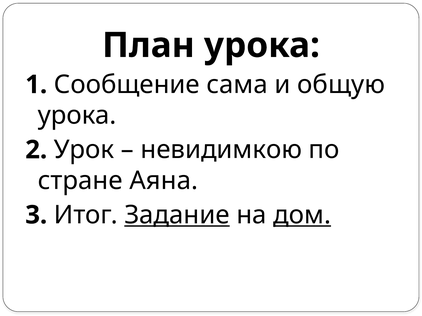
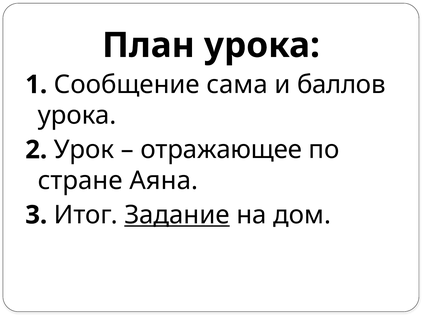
общую: общую -> баллов (341, 85)
невидимкою: невидимкою -> отражающее (221, 150)
дом underline: present -> none (302, 215)
